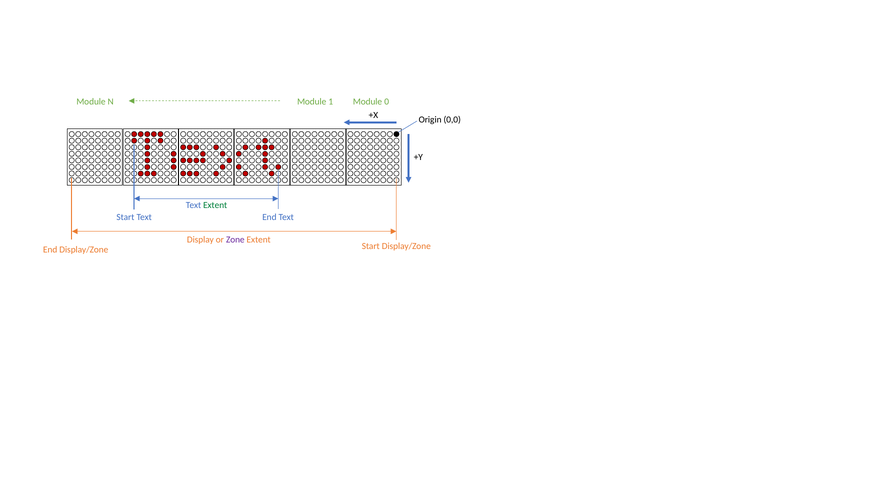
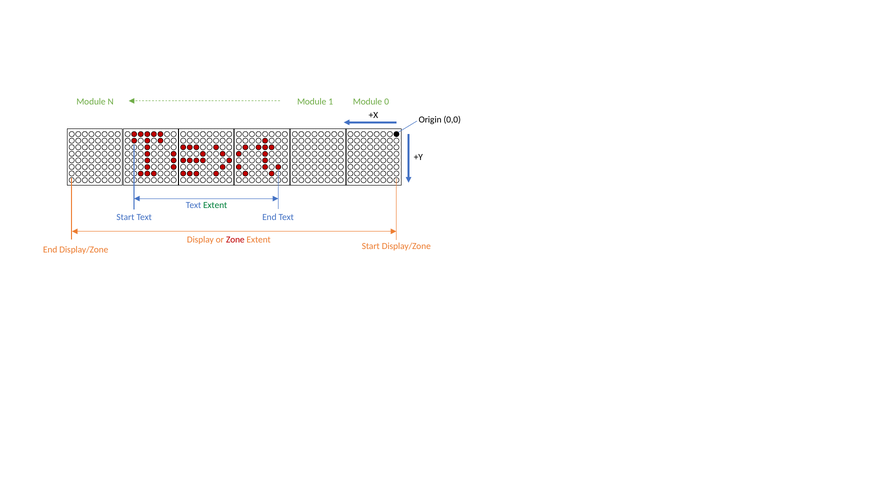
Zone colour: purple -> red (235, 240)
